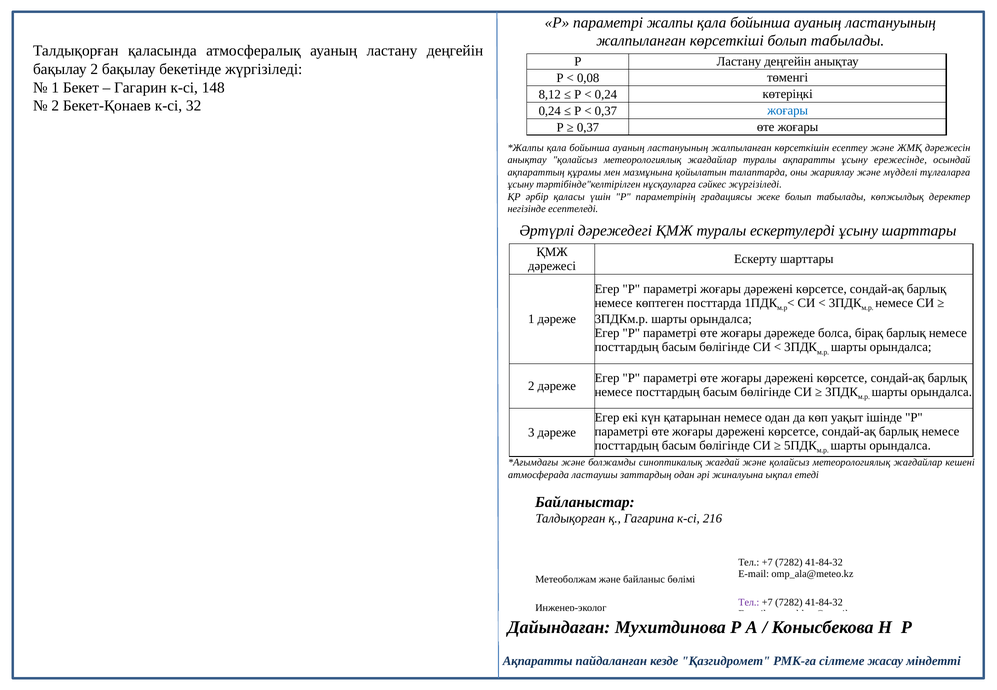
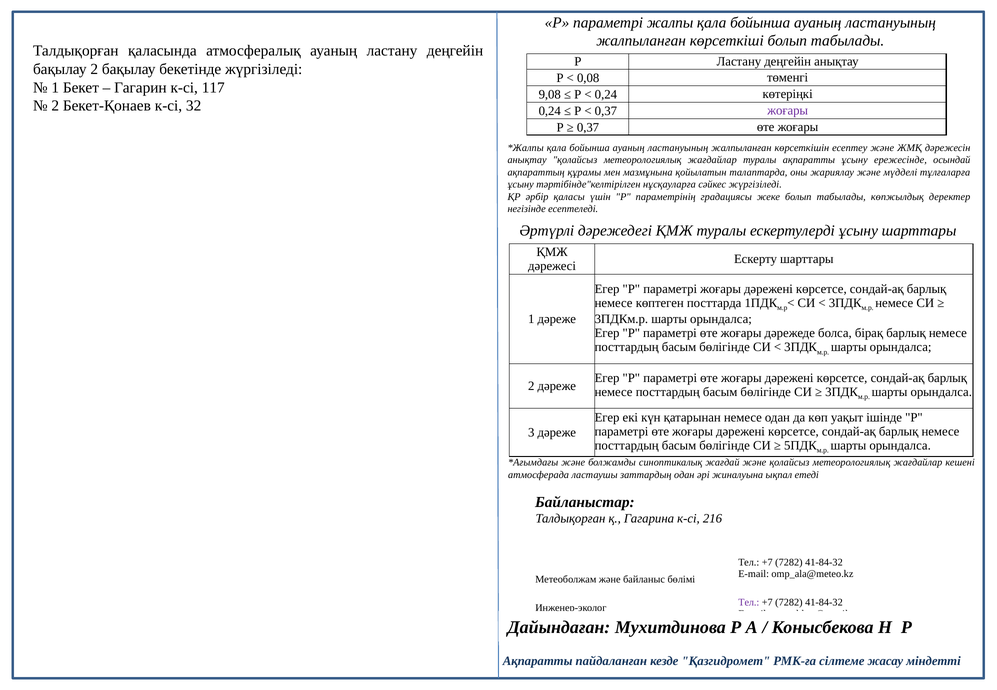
148: 148 -> 117 (213, 88)
8,12: 8,12 -> 9,08 (550, 94)
жоғары colour: blue -> purple (788, 110)
